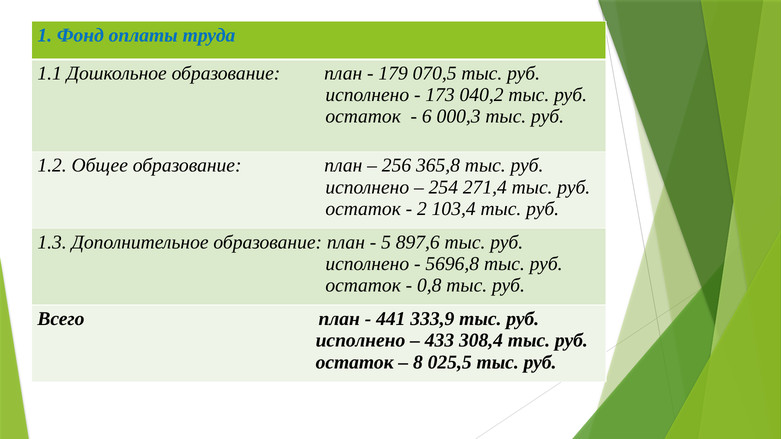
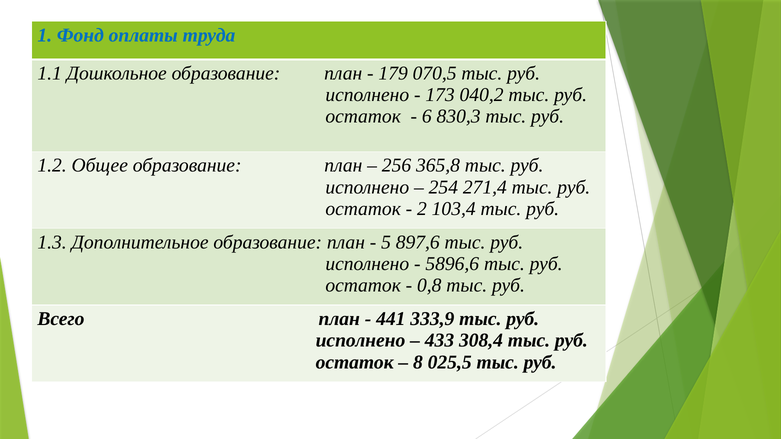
000,3: 000,3 -> 830,3 (459, 117)
5696,8: 5696,8 -> 5896,6 (452, 264)
